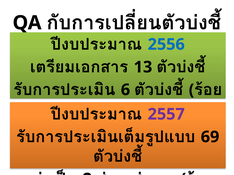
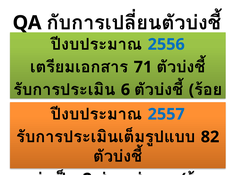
13: 13 -> 71 (143, 67)
2557 colour: purple -> blue (166, 115)
69: 69 -> 82 (210, 137)
